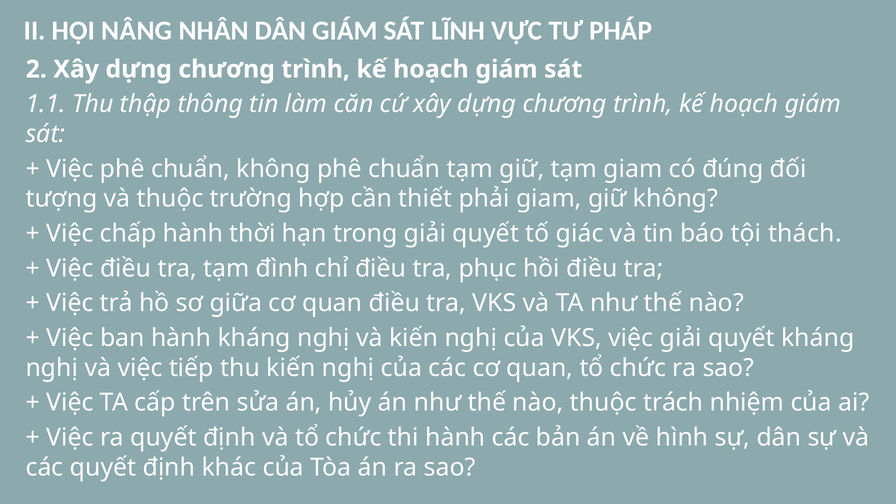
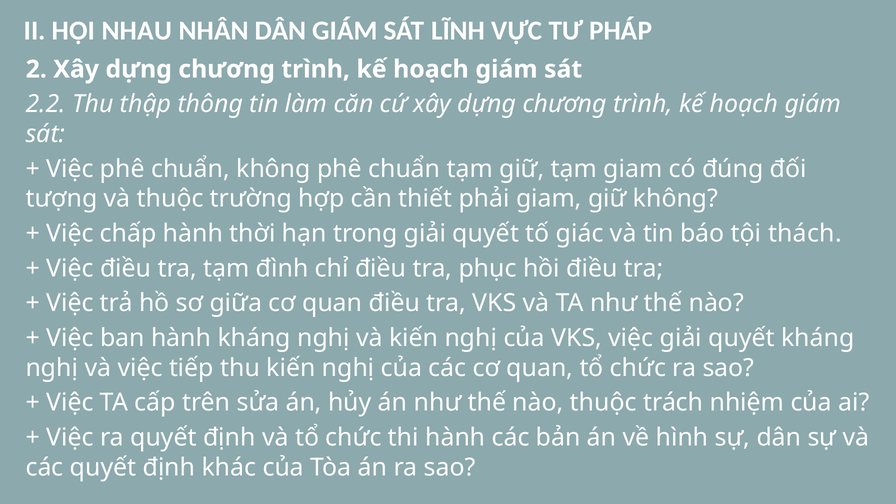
NÂNG: NÂNG -> NHAU (137, 31)
1.1: 1.1 -> 2.2 (46, 104)
